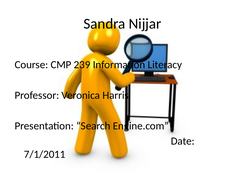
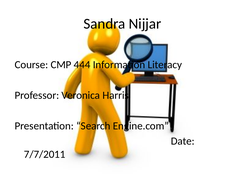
239: 239 -> 444 (82, 65)
7/1/2011: 7/1/2011 -> 7/7/2011 (45, 154)
